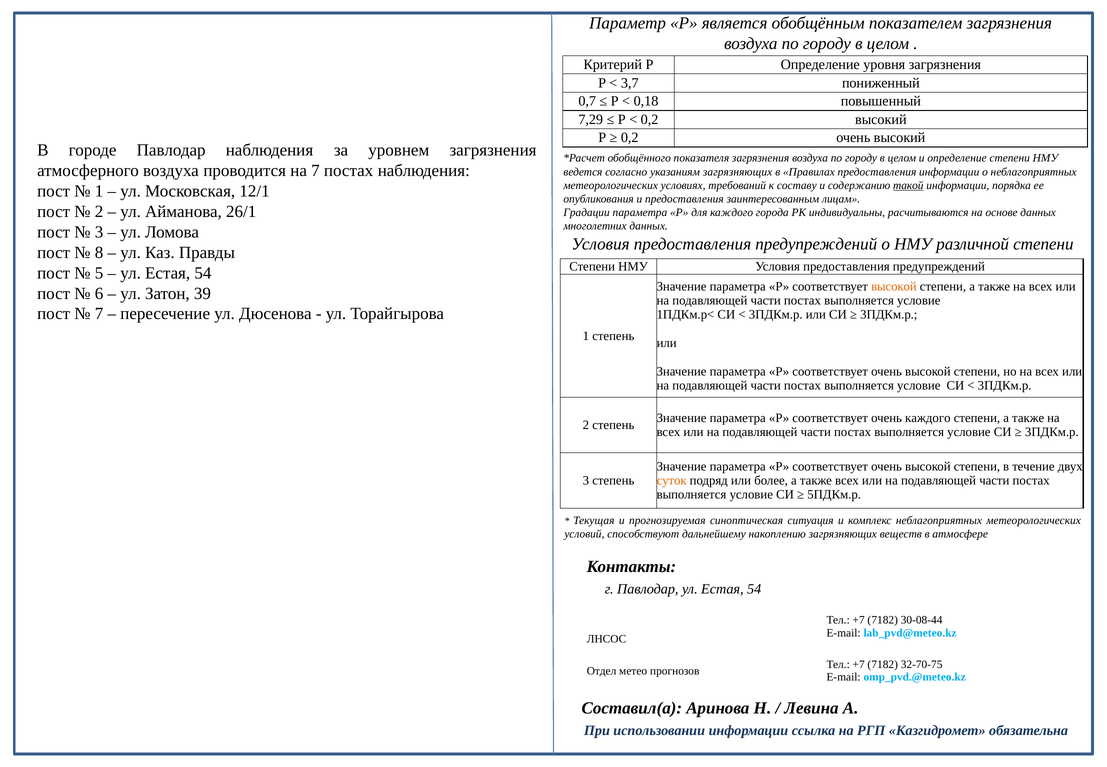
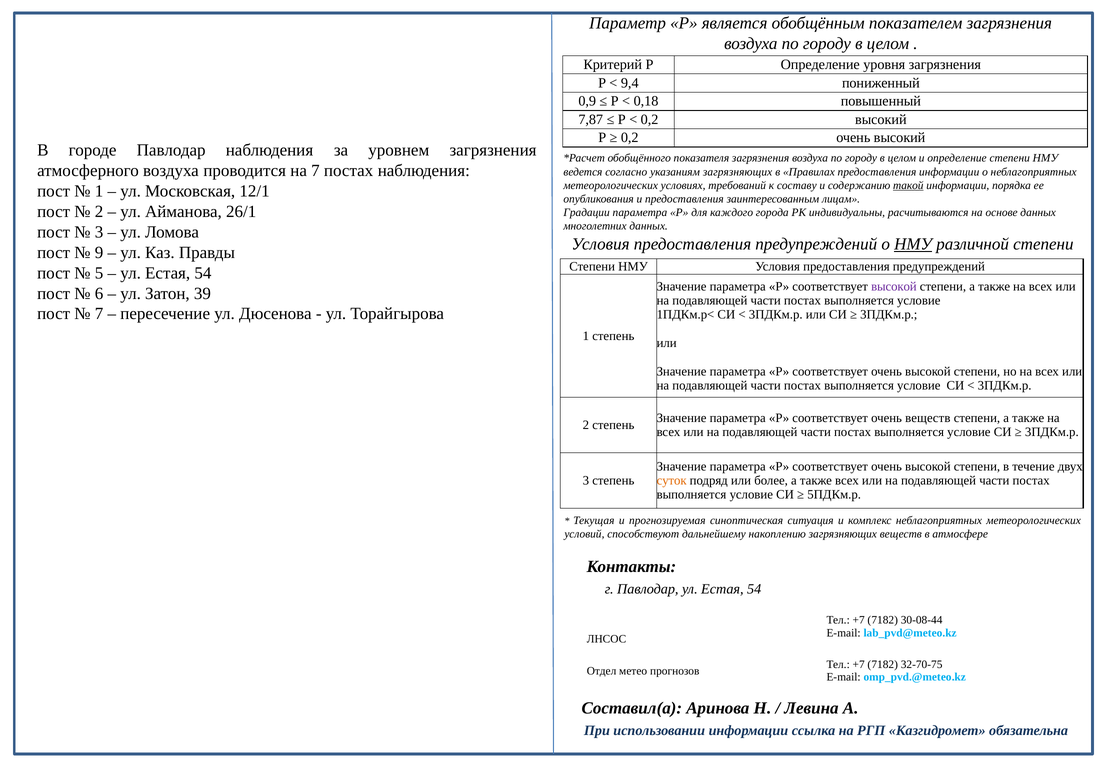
3,7: 3,7 -> 9,4 (630, 83)
0,7: 0,7 -> 0,9 (587, 101)
7,29: 7,29 -> 7,87 (591, 119)
НМУ underline: none -> present (913, 244)
8: 8 -> 9 (99, 252)
высокой colour: orange -> purple (894, 286)
очень каждого: каждого -> веществ (928, 418)
